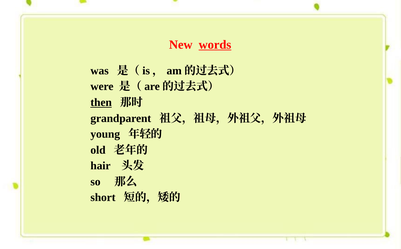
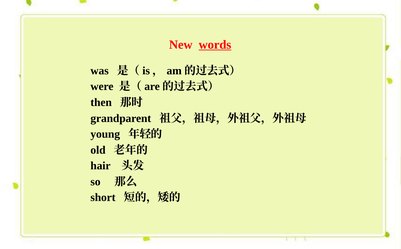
then underline: present -> none (101, 102)
